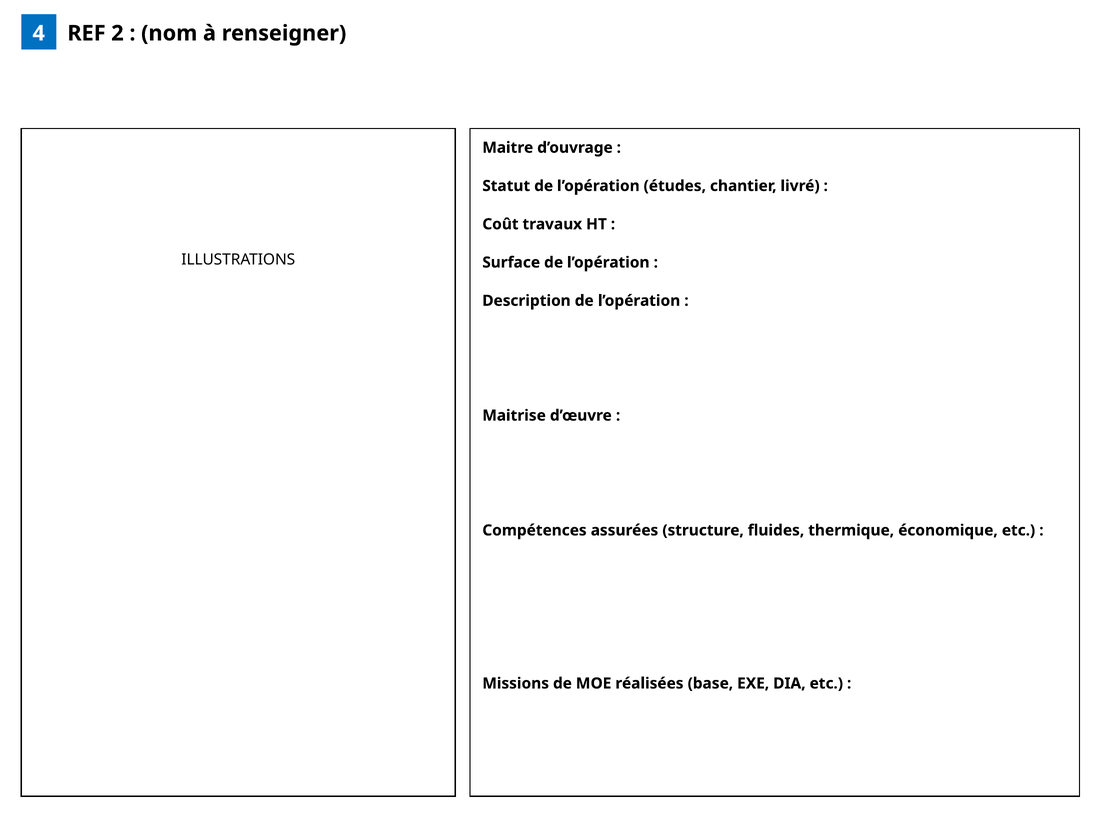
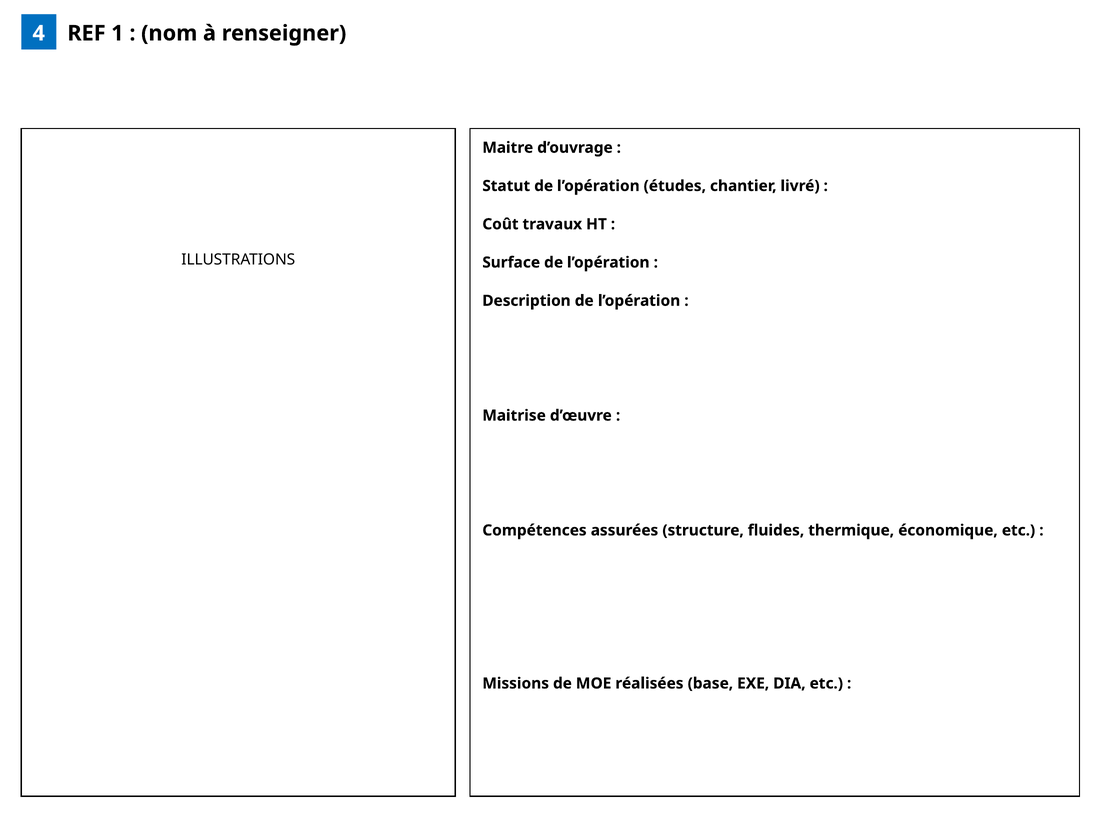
2: 2 -> 1 (117, 33)
